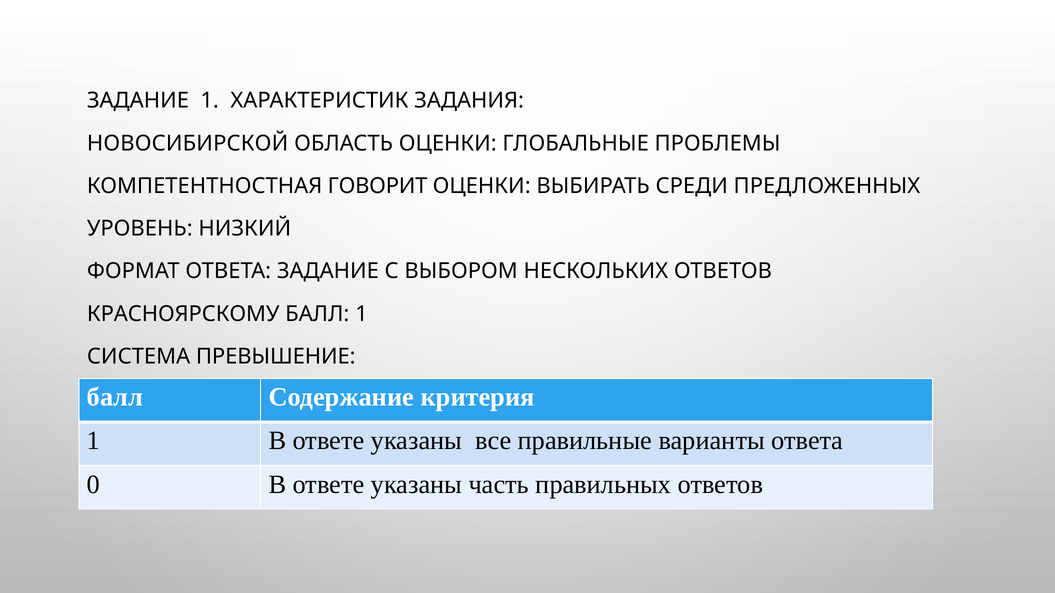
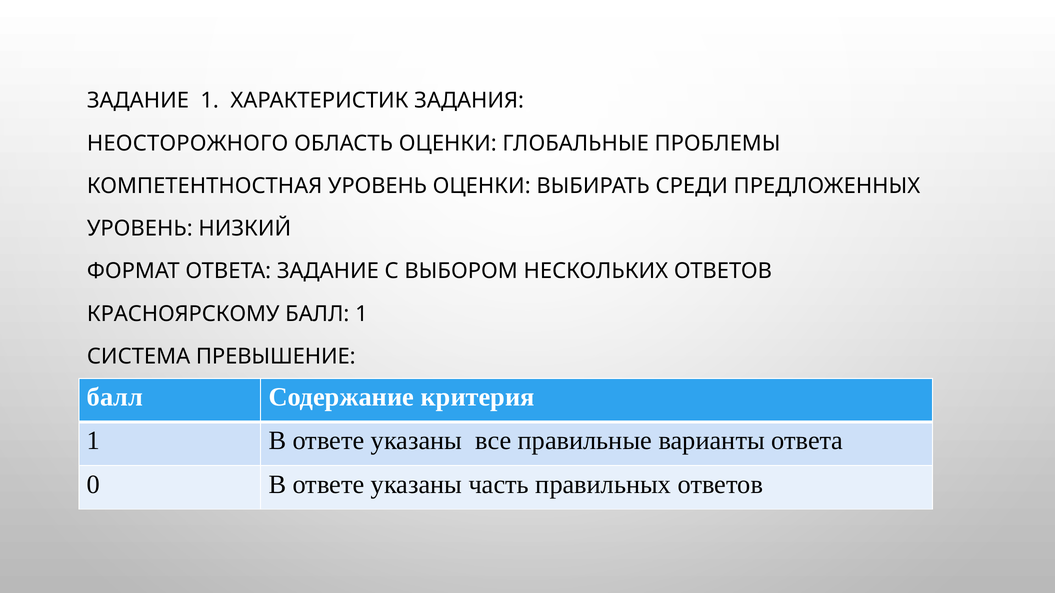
НОВОСИБИРСКОЙ: НОВОСИБИРСКОЙ -> НЕОСТОРОЖНОГО (188, 143)
КОМПЕТЕНТНОСТНАЯ ГОВОРИТ: ГОВОРИТ -> УРОВЕНЬ (378, 186)
